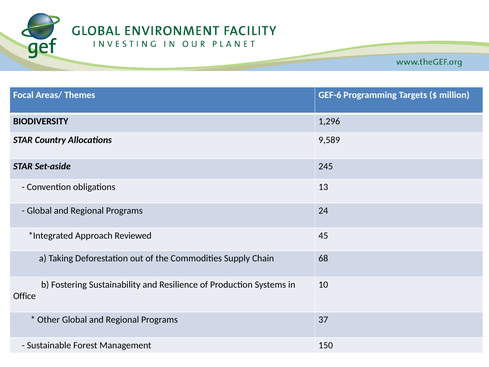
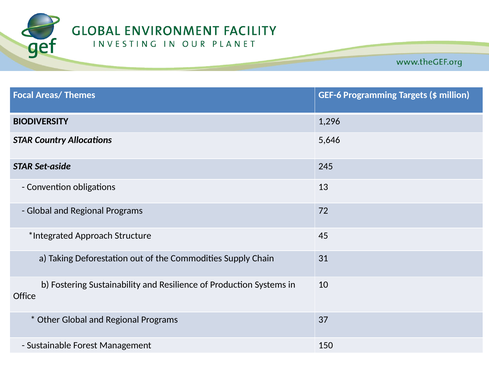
9,589: 9,589 -> 5,646 (329, 140)
24: 24 -> 72 (323, 211)
Reviewed: Reviewed -> Structure (133, 236)
68: 68 -> 31 (323, 258)
